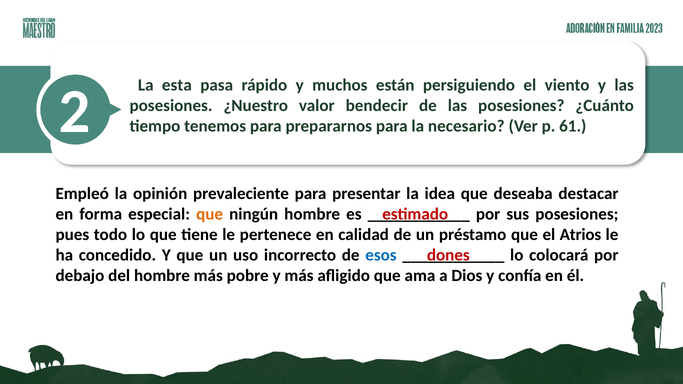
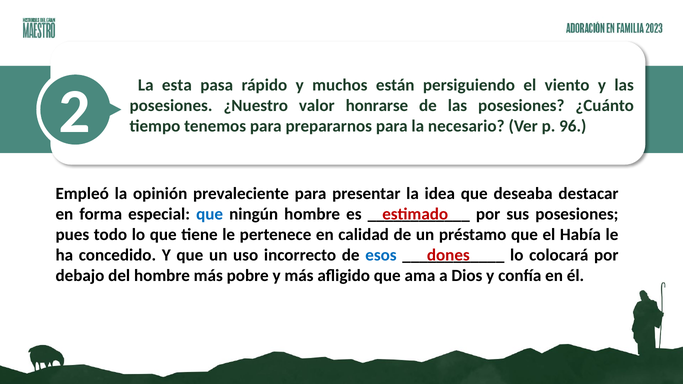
bendecir: bendecir -> honrarse (377, 106)
61: 61 -> 96 (573, 126)
que colour: orange -> blue (210, 214)
Atrios: Atrios -> Había (580, 235)
